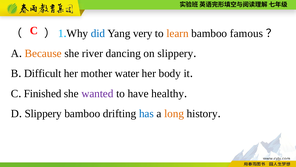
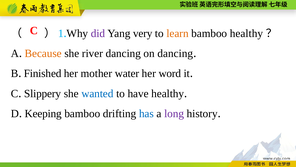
did colour: blue -> purple (98, 33)
bamboo famous: famous -> healthy (246, 33)
on slippery: slippery -> dancing (175, 53)
Difficult: Difficult -> Finished (43, 73)
body: body -> word (170, 73)
Finished: Finished -> Slippery (43, 93)
wanted colour: purple -> blue (97, 93)
Slippery: Slippery -> Keeping (43, 113)
long colour: orange -> purple (174, 113)
